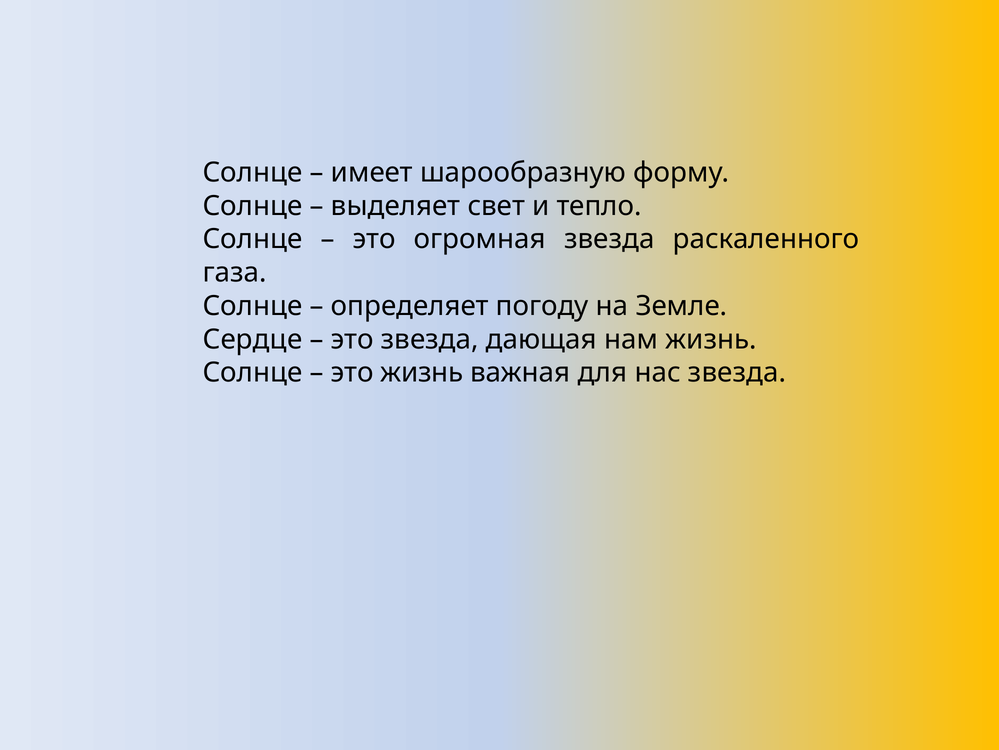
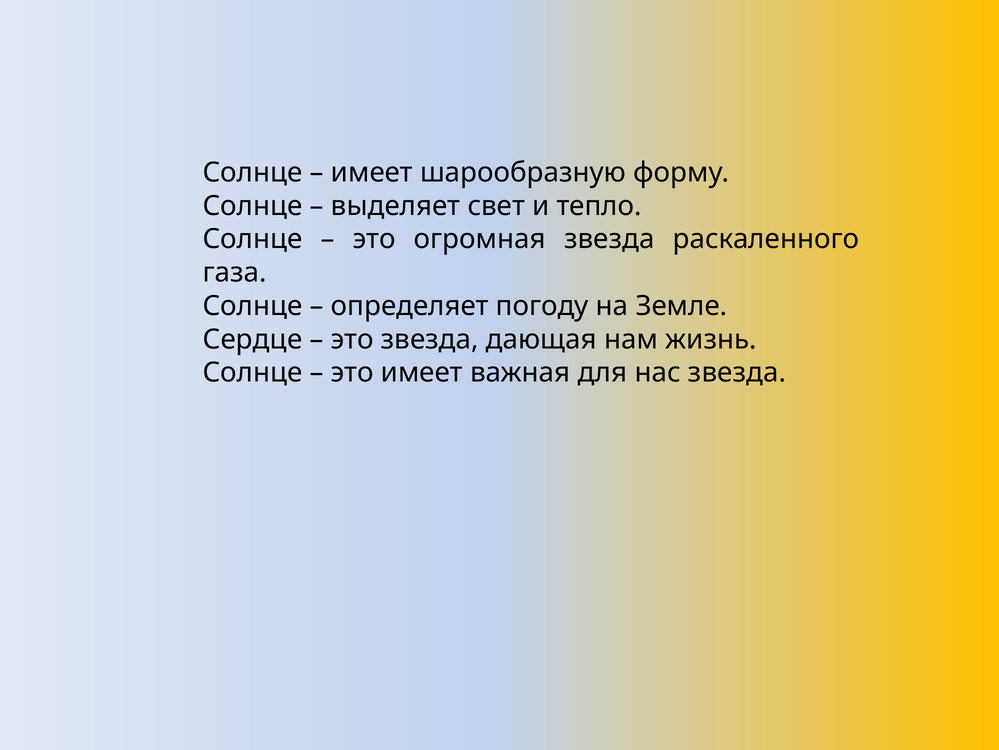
это жизнь: жизнь -> имеет (422, 372)
